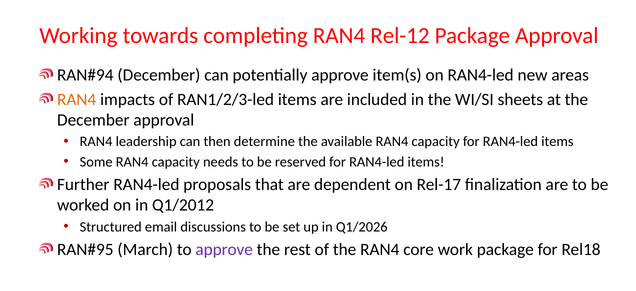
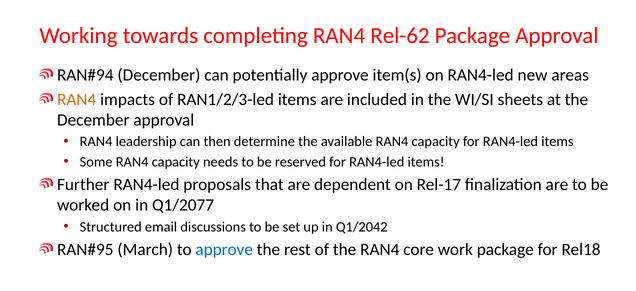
Rel-12: Rel-12 -> Rel-62 (400, 36)
Q1/2012: Q1/2012 -> Q1/2077 (183, 205)
Q1/2026: Q1/2026 -> Q1/2042 (362, 227)
approve colour: purple -> blue (224, 249)
